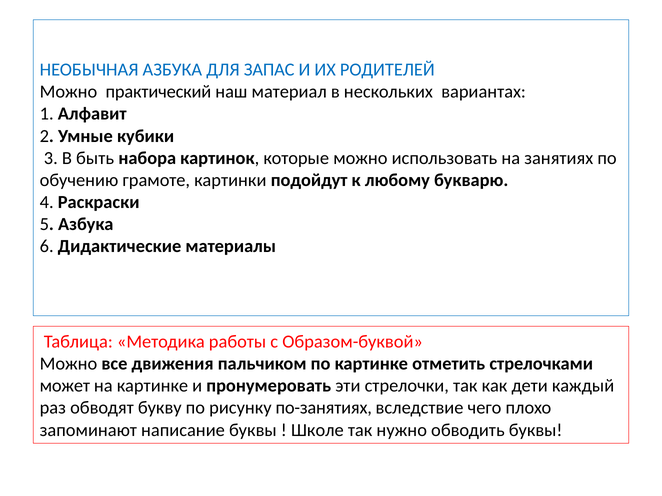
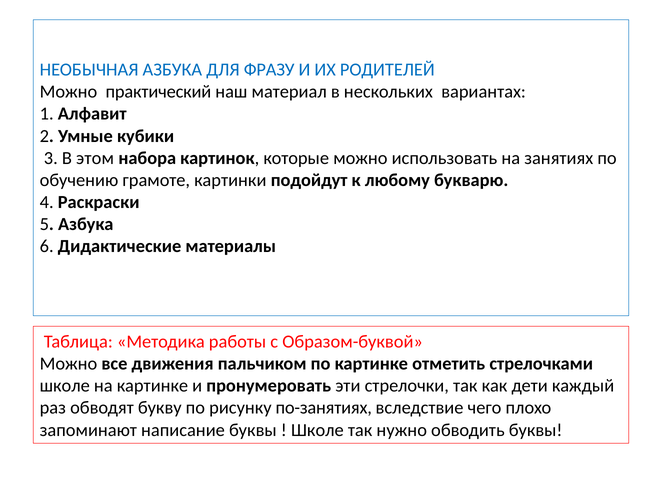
ЗАПАС: ЗАПАС -> ФРАЗУ (269, 70)
быть: быть -> этом (95, 158)
может: может -> школе (65, 386)
